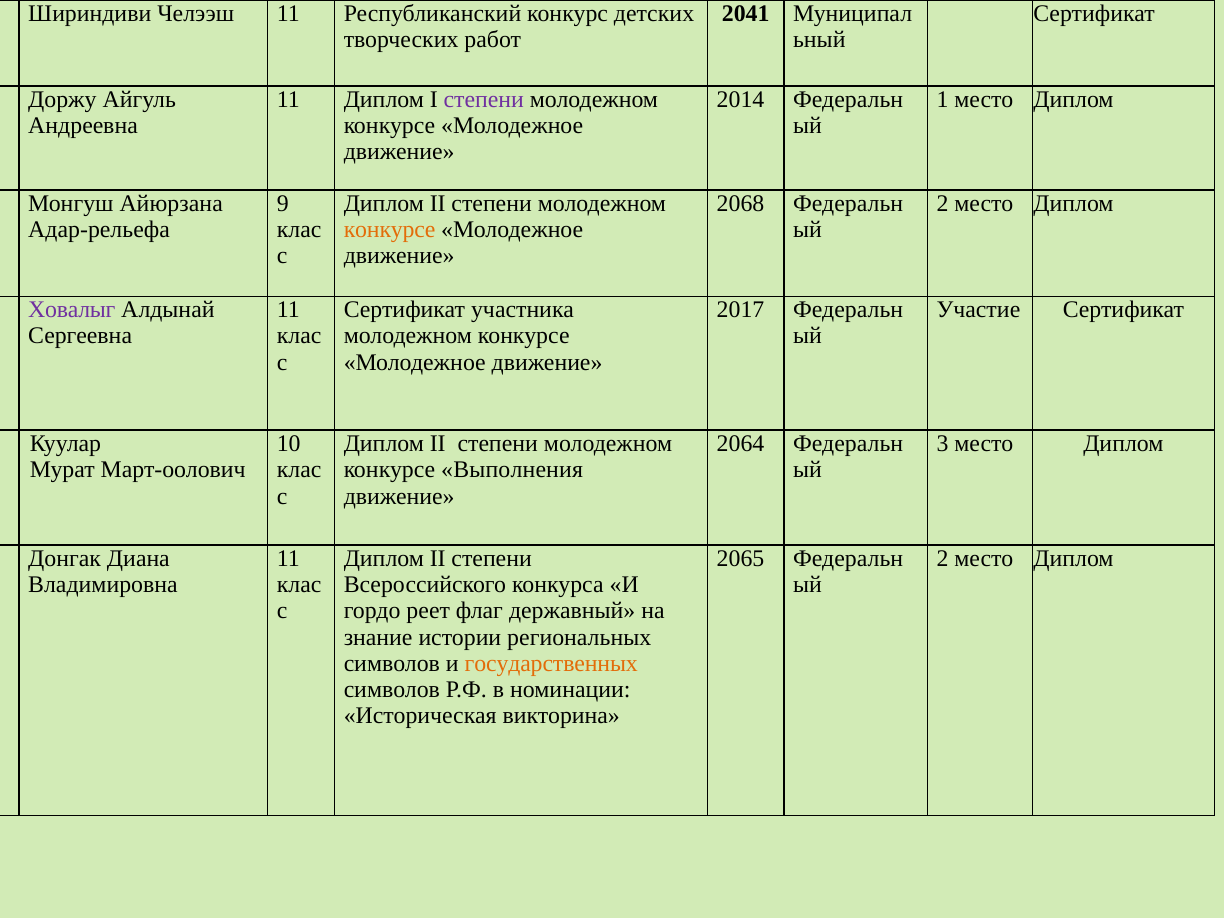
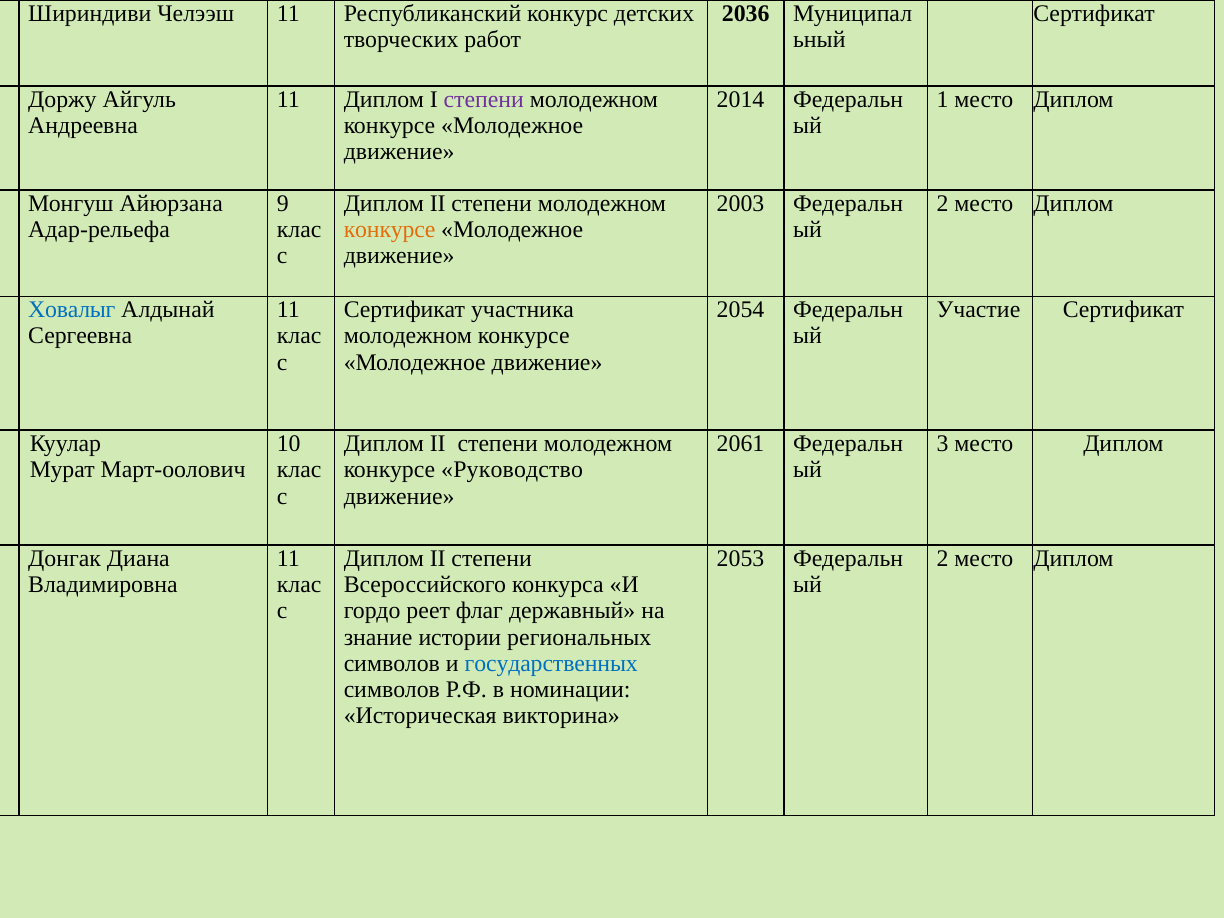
2041: 2041 -> 2036 (746, 13)
2068: 2068 -> 2003 (741, 203)
Ховалыг colour: purple -> blue (72, 310)
2017: 2017 -> 2054 (741, 310)
2064: 2064 -> 2061 (741, 444)
Выполнения: Выполнения -> Руководство (512, 470)
2065: 2065 -> 2053 (741, 558)
государственных colour: orange -> blue (551, 664)
